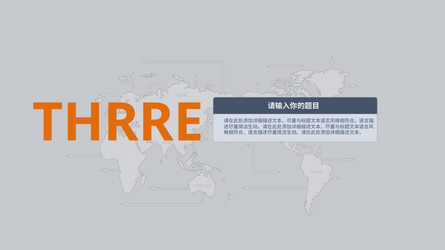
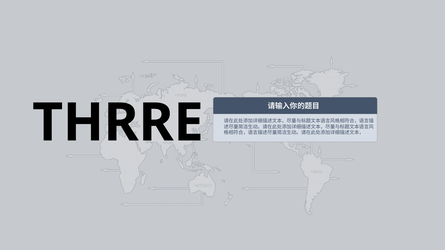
THRRE colour: orange -> black (118, 123)
